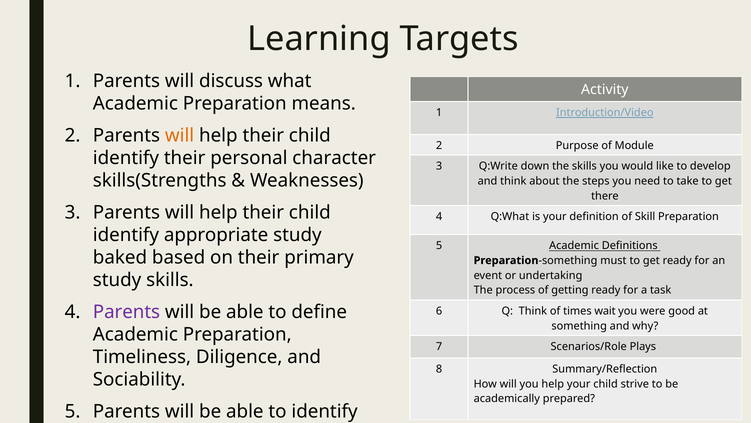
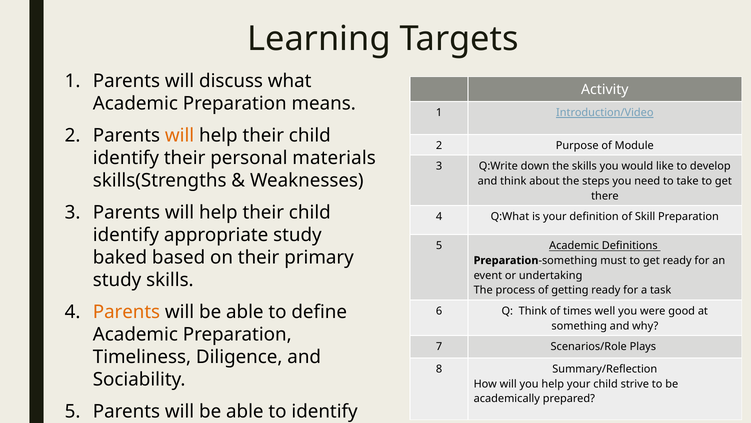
character: character -> materials (334, 158)
Parents colour: purple -> orange (126, 312)
wait: wait -> well (605, 311)
